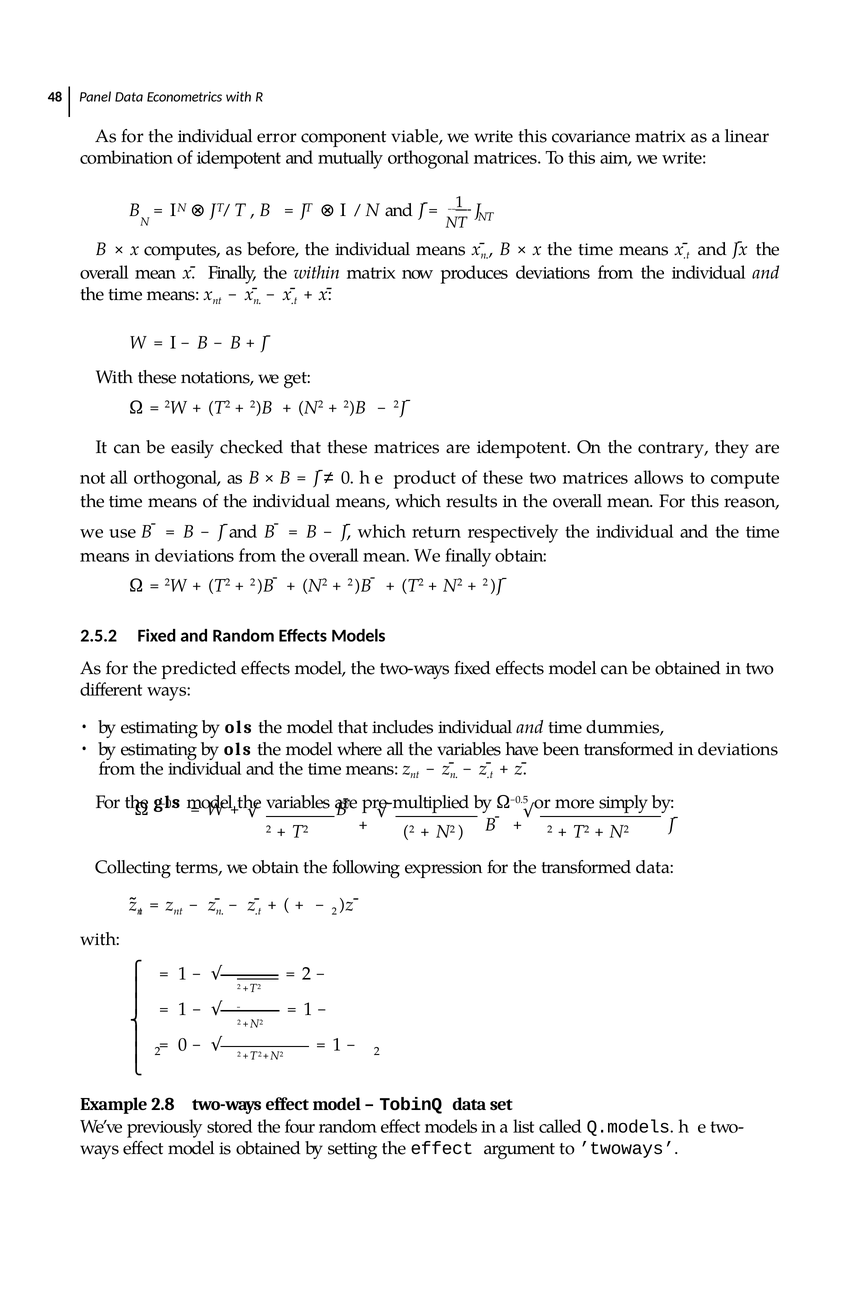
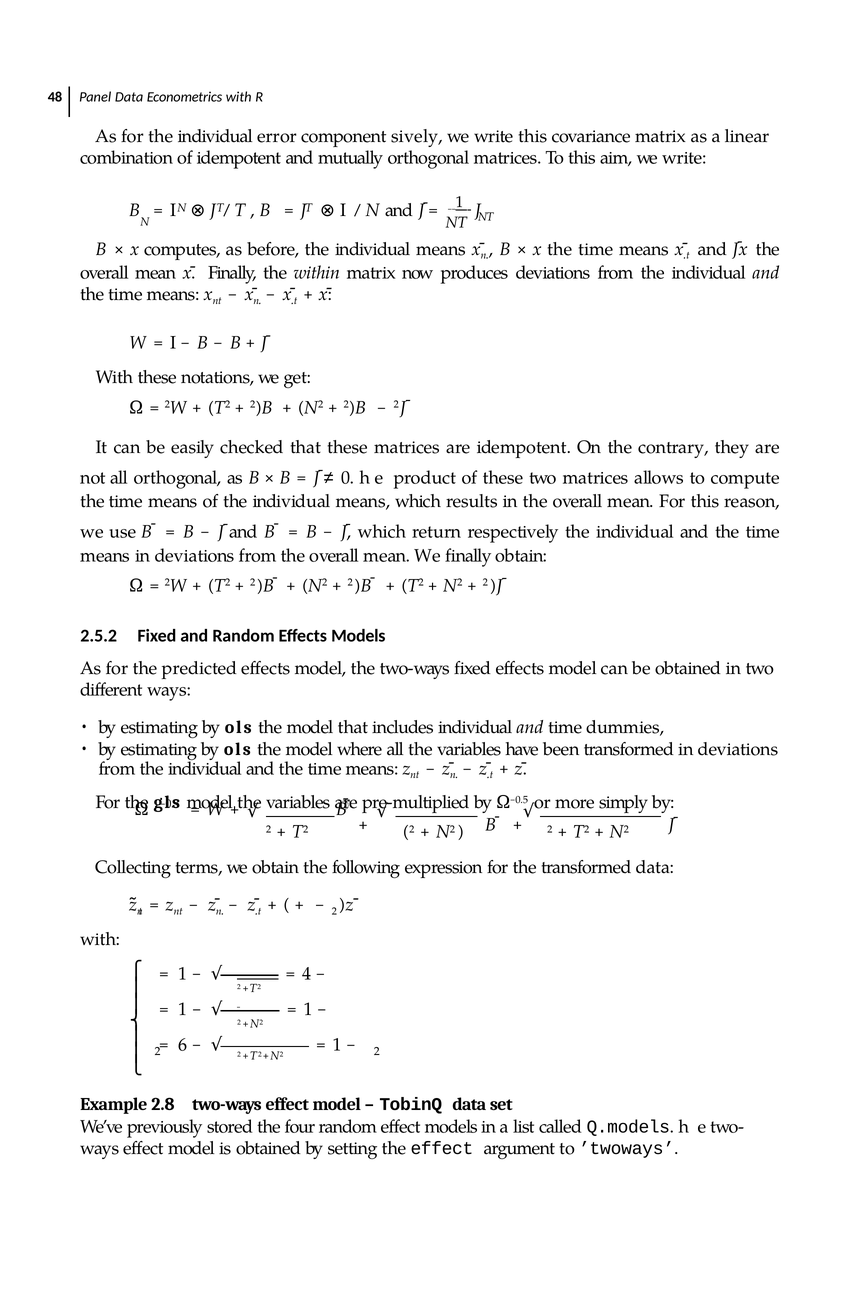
viable: viable -> sively (417, 136)
2: 2 -> 4 (307, 974)
0: 0 -> 6 (183, 1045)
